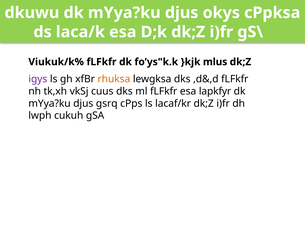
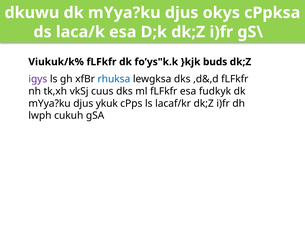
mlus: mlus -> buds (215, 62)
rhuksa colour: orange -> blue (114, 79)
lapkfyr: lapkfyr -> fudkyk (215, 92)
gsrq: gsrq -> ykuk (107, 104)
